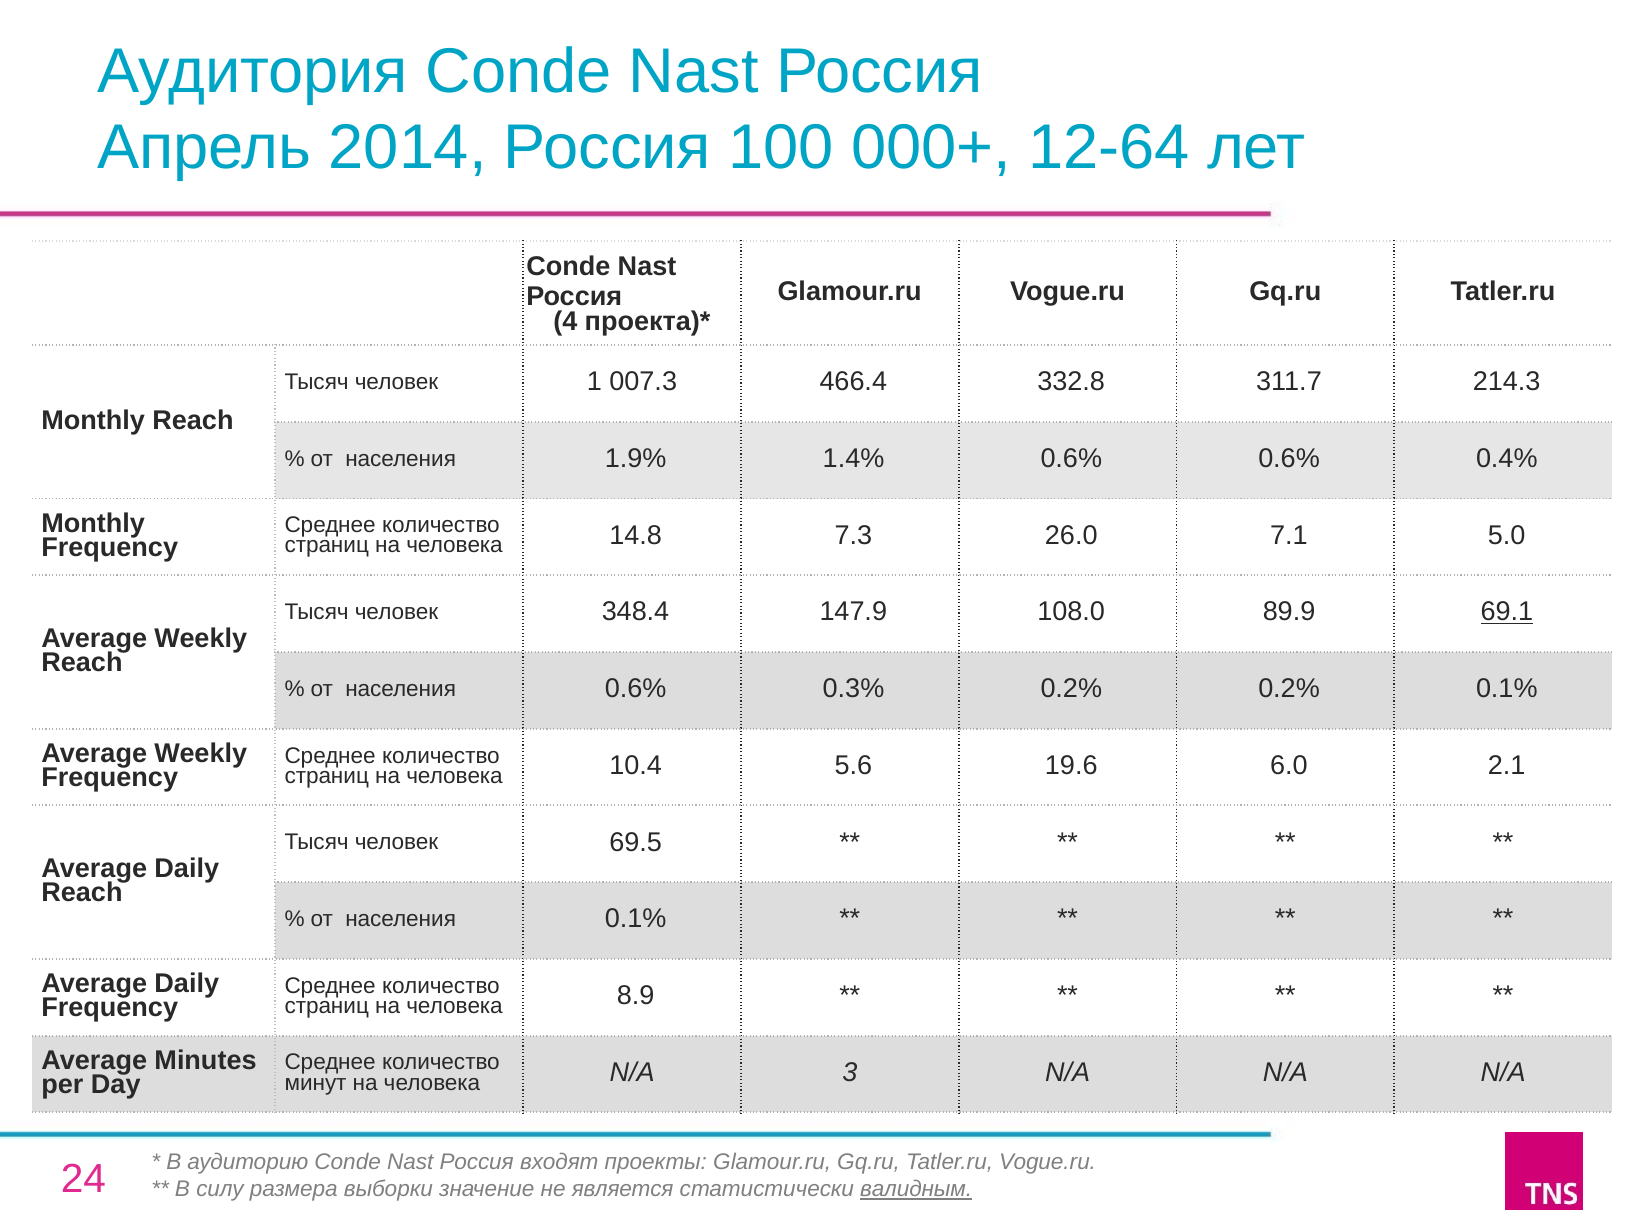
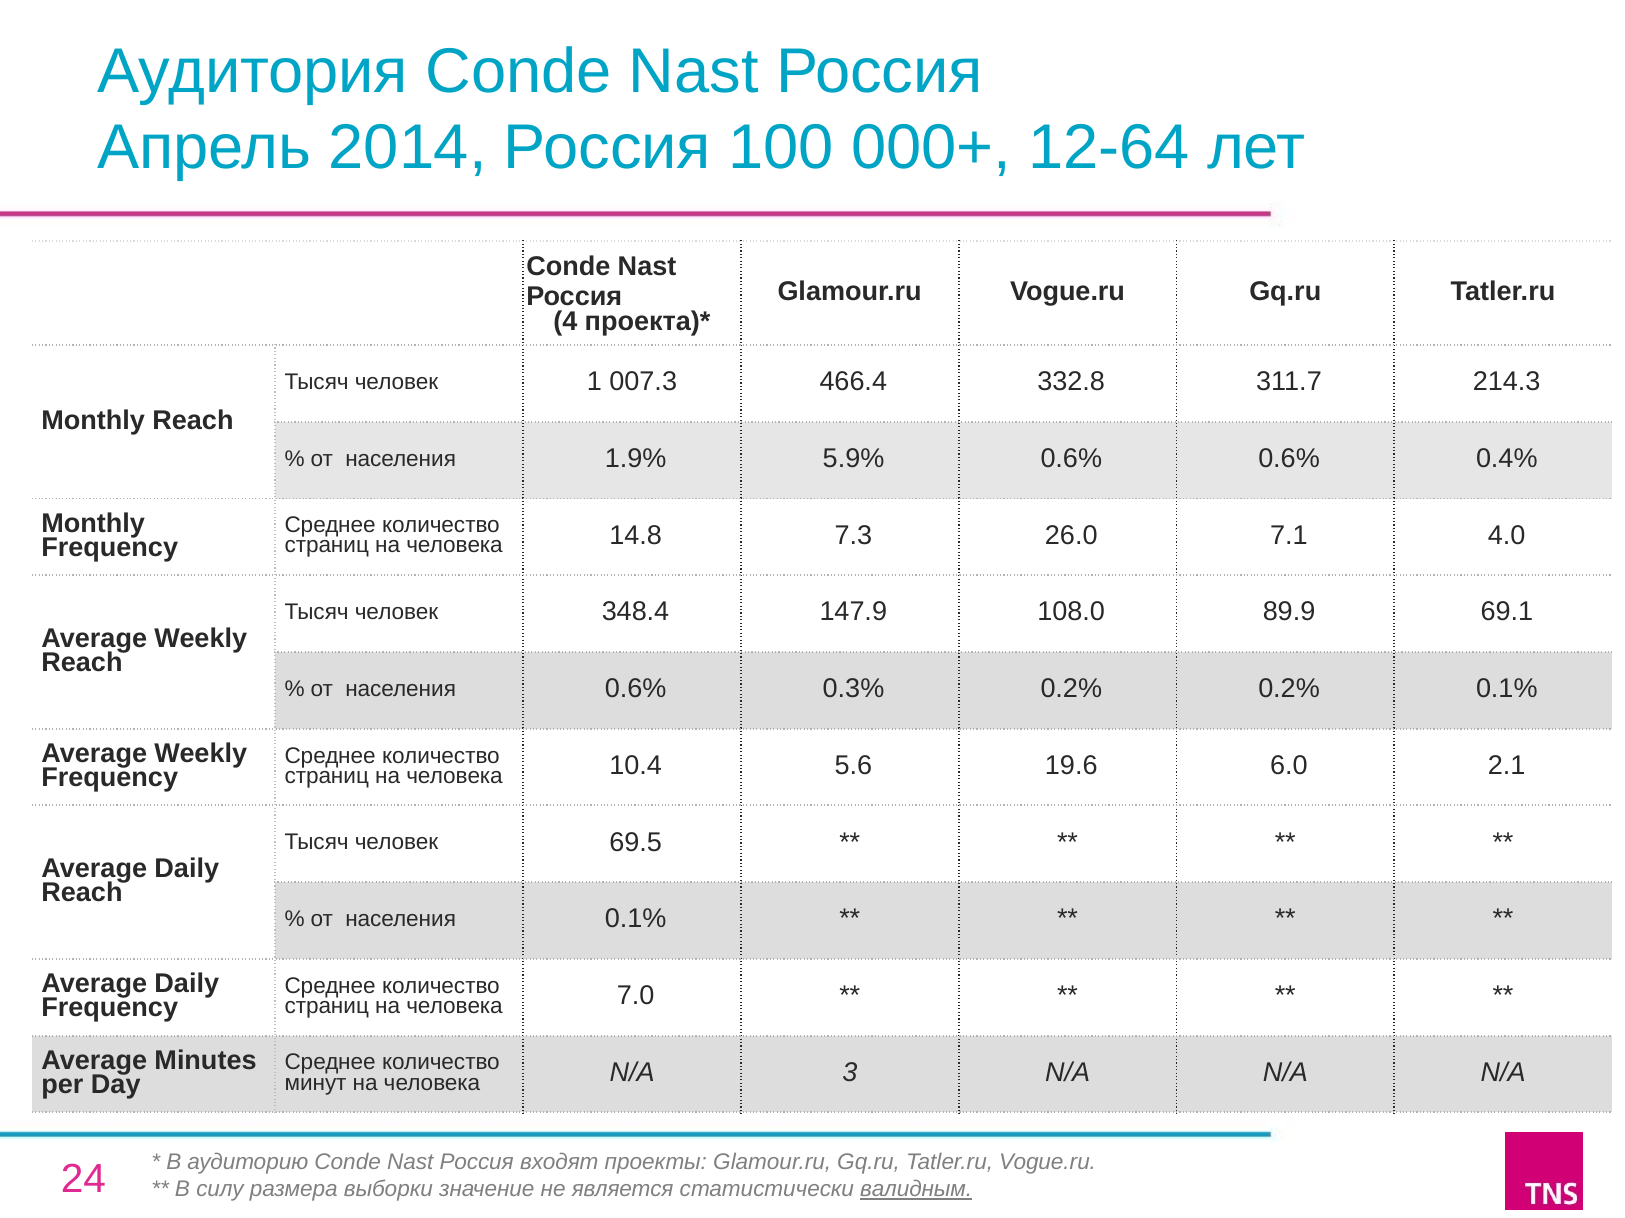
1.4%: 1.4% -> 5.9% (854, 459)
5.0: 5.0 -> 4.0 (1507, 536)
69.1 underline: present -> none (1507, 612)
8.9: 8.9 -> 7.0 (636, 996)
